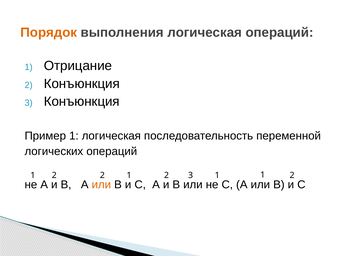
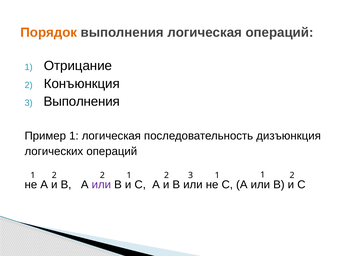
3 Конъюнкция: Конъюнкция -> Выполнения (82, 102)
переменной: переменной -> дизъюнкция (289, 136)
или colour: orange -> purple (101, 185)
